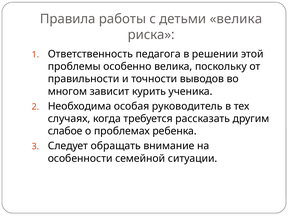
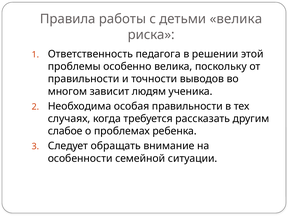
курить: курить -> людям (149, 91)
особая руководитель: руководитель -> правильности (187, 106)
